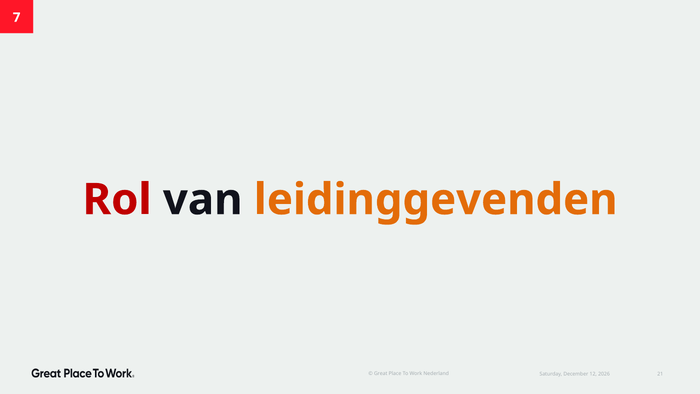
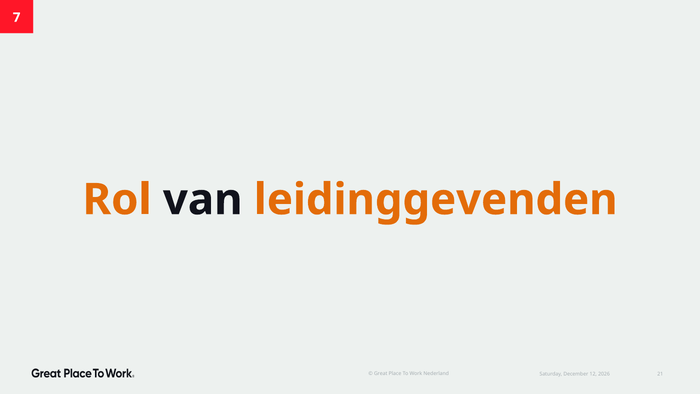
Rol colour: red -> orange (117, 200)
